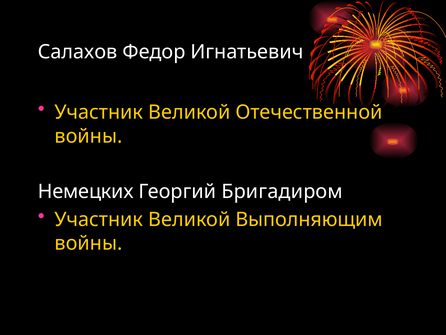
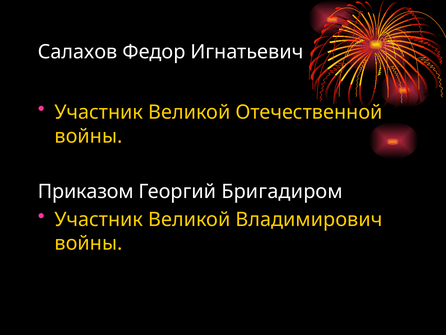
Немецких: Немецких -> Приказом (86, 191)
Выполняющим: Выполняющим -> Владимирович (309, 219)
